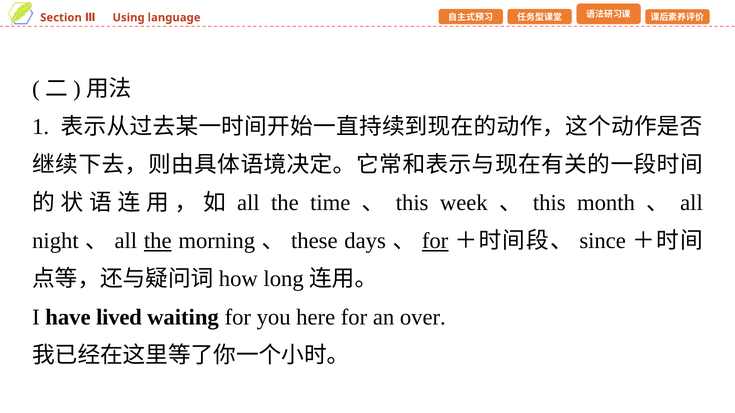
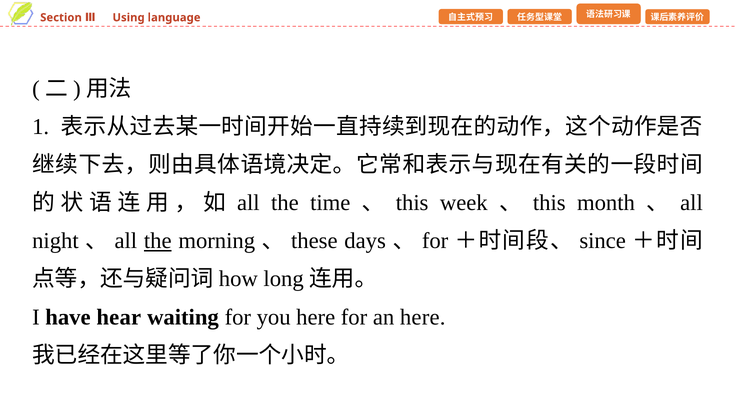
for underline: present -> none (435, 241)
lived: lived -> hear (119, 317)
an over: over -> here (423, 317)
